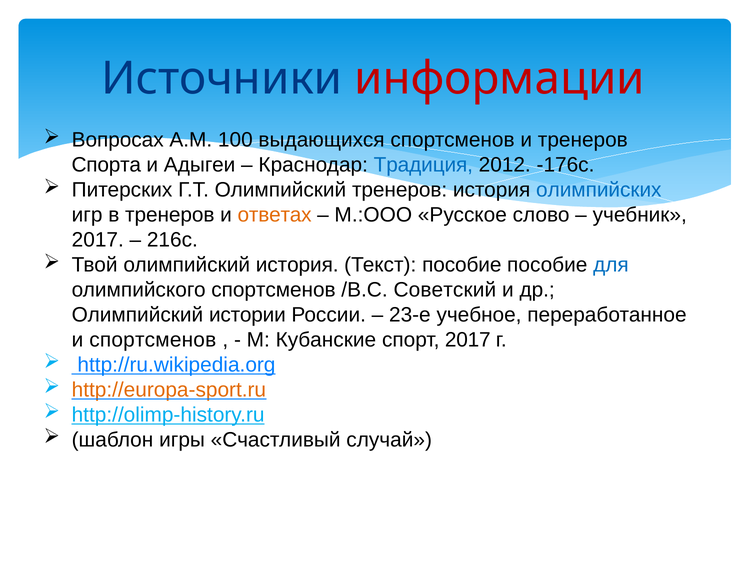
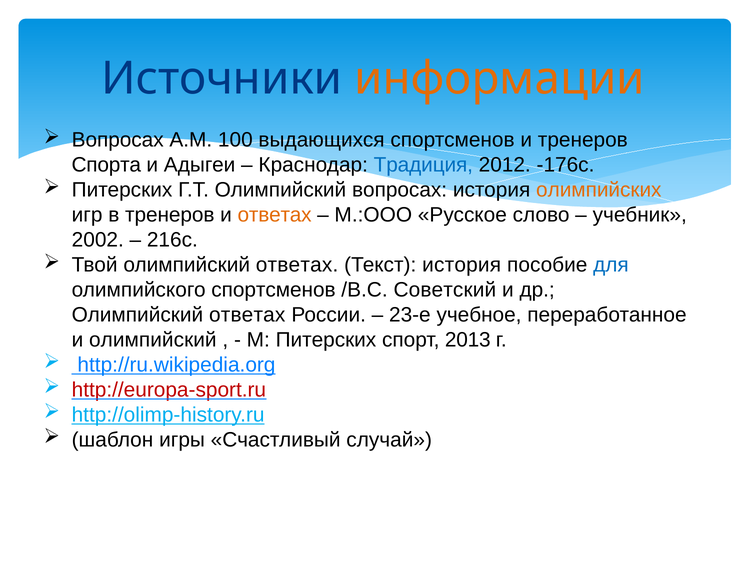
информации colour: red -> orange (500, 79)
Олимпийский тренеров: тренеров -> вопросах (400, 190)
олимпийских colour: blue -> orange (599, 190)
2017: 2017 -> 2002 (98, 240)
Твой олимпийский история: история -> ответах (297, 265)
Текст пособие: пособие -> история (462, 265)
истории: истории -> ответах (247, 315)
и спортсменов: спортсменов -> олимпийский (153, 340)
М Кубанские: Кубанские -> Питерских (326, 340)
спорт 2017: 2017 -> 2013 (468, 340)
http://europa-sport.ru colour: orange -> red (169, 390)
